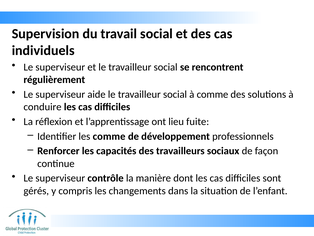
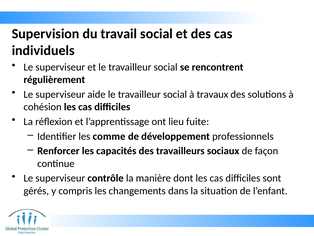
à comme: comme -> travaux (212, 94)
conduire: conduire -> cohésion (43, 107)
